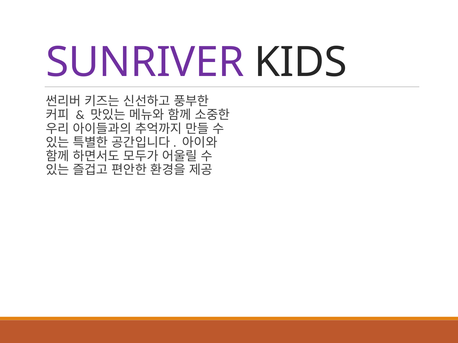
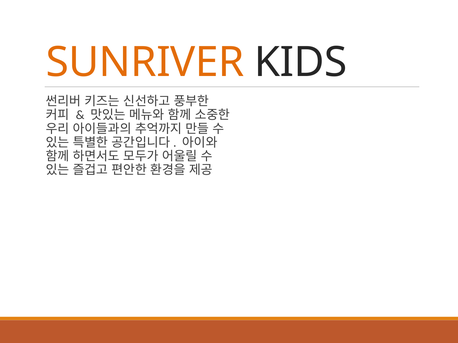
SUNRIVER colour: purple -> orange (145, 62)
